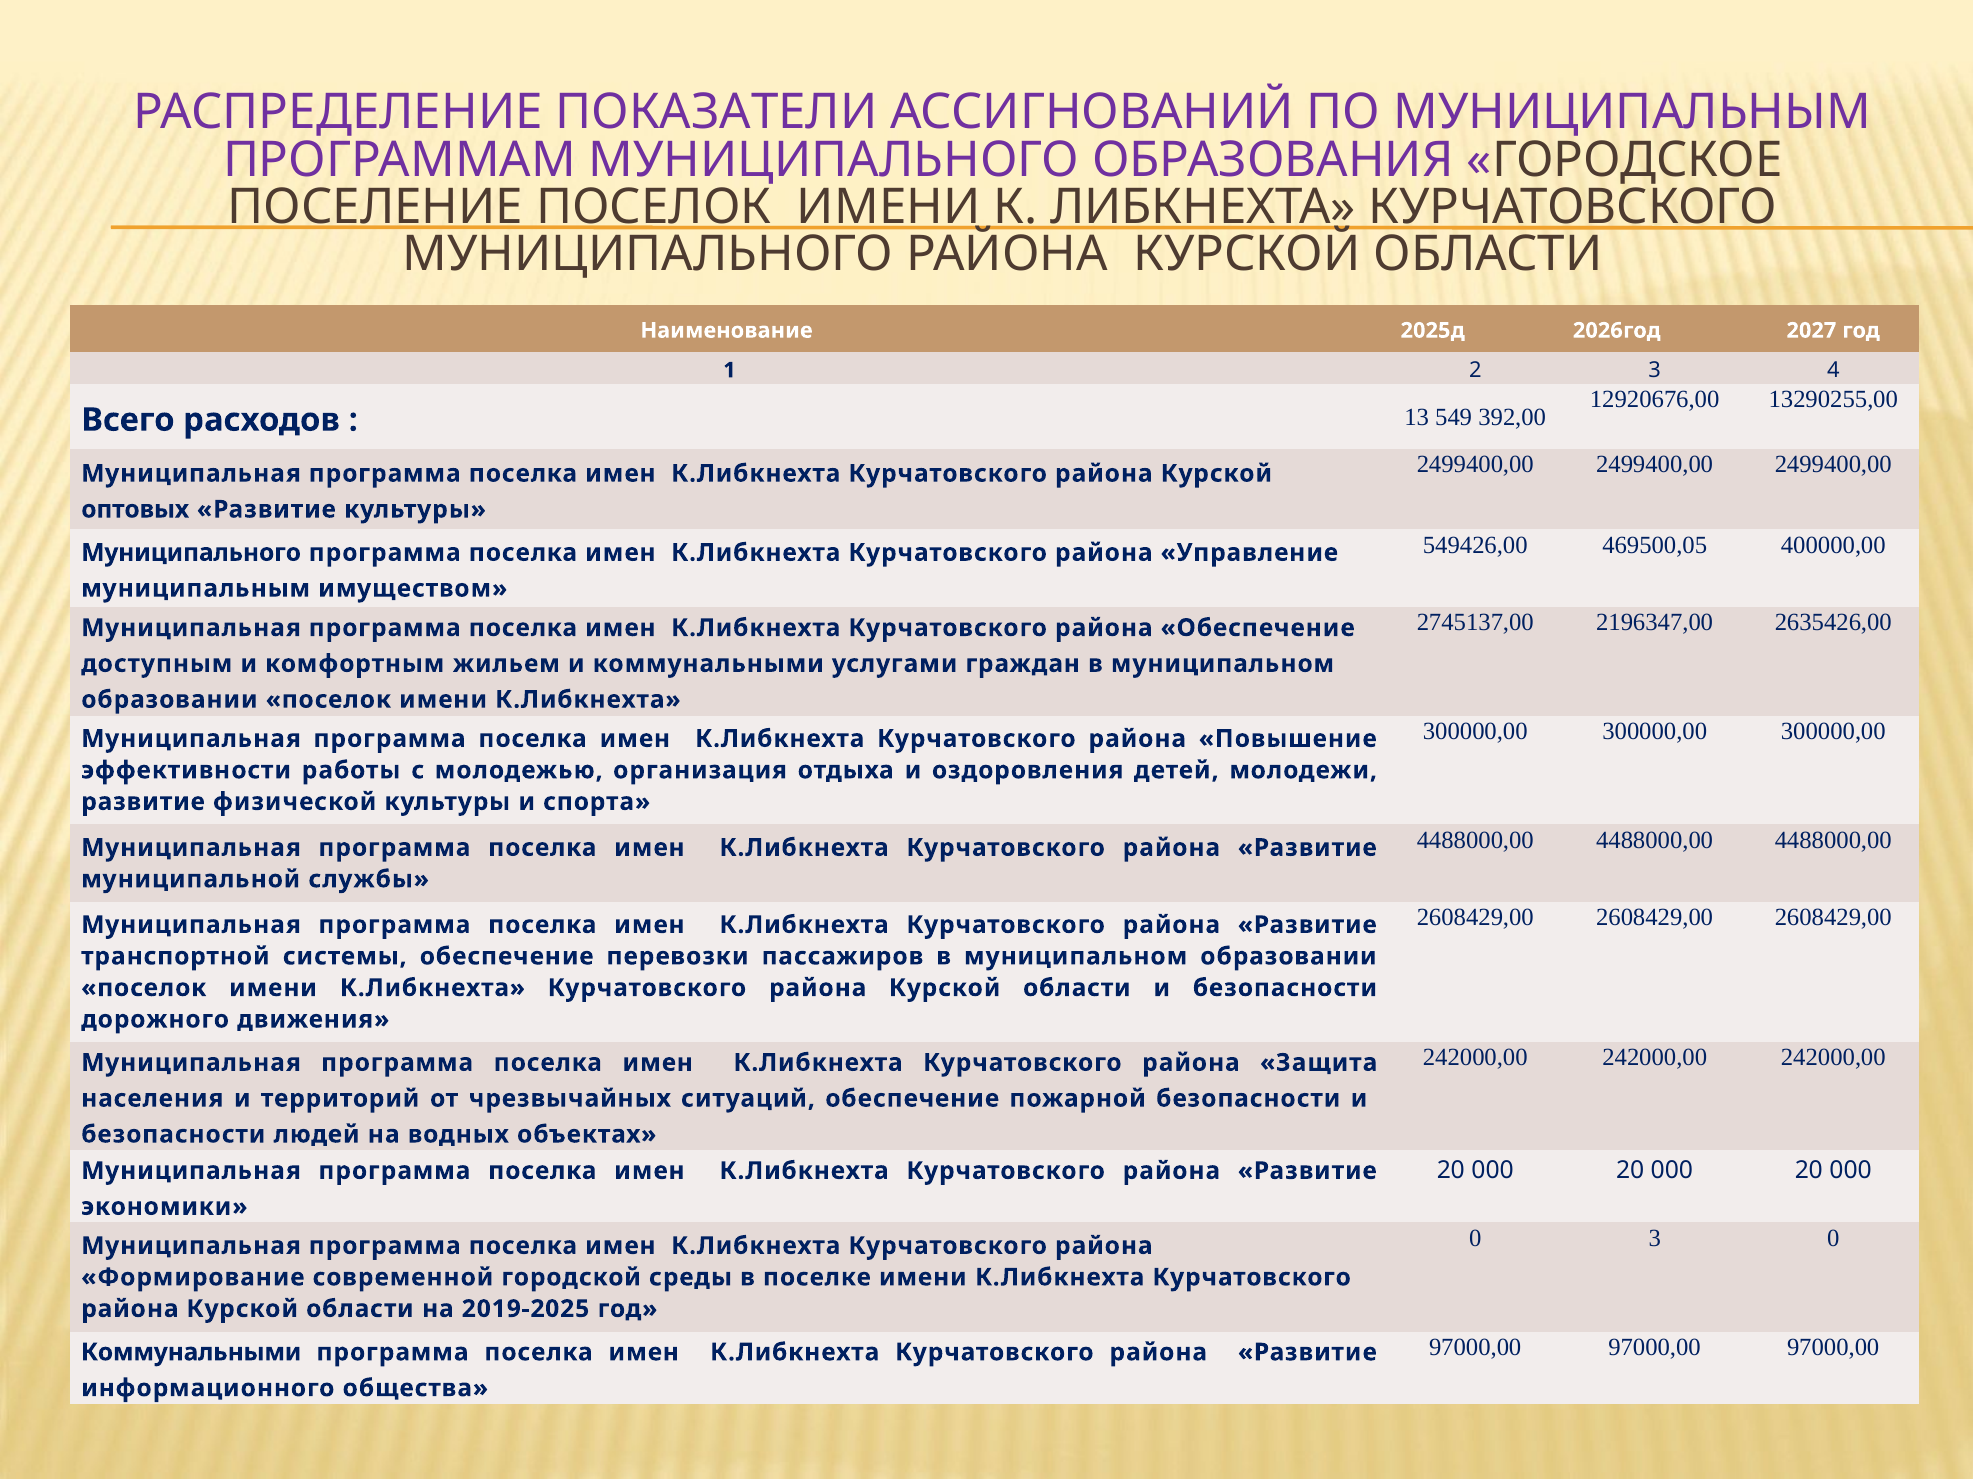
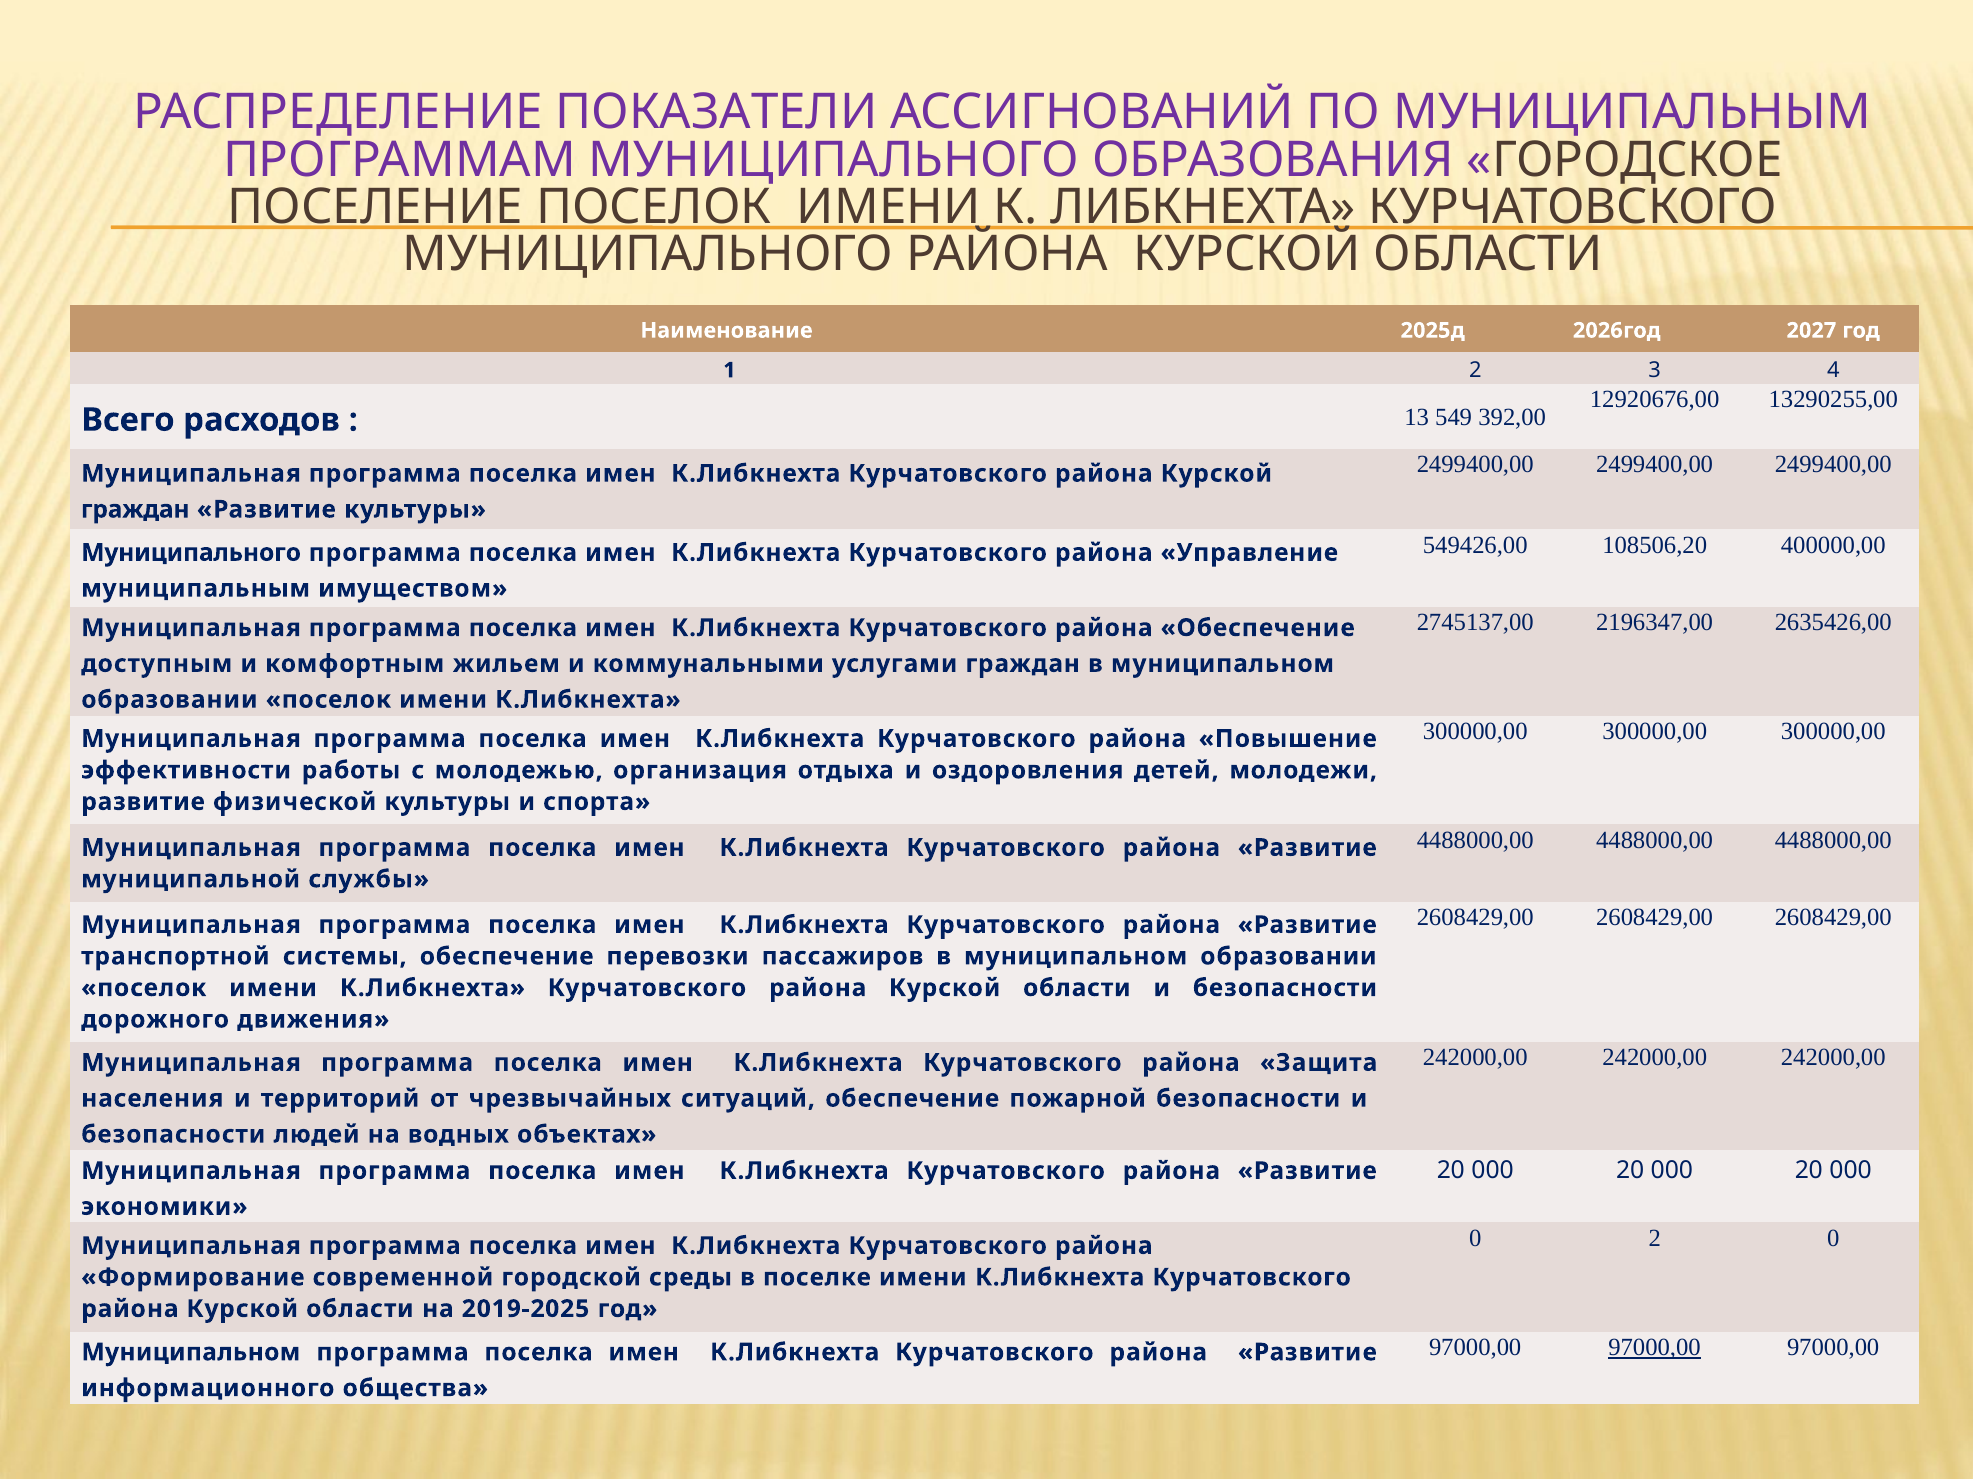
оптовых: оптовых -> граждан (135, 510)
469500,05: 469500,05 -> 108506,20 (1655, 545)
0 3: 3 -> 2 (1655, 1238)
97000,00 underline: none -> present (1655, 1348)
Коммунальными: Коммунальными -> Муниципальном (191, 1353)
